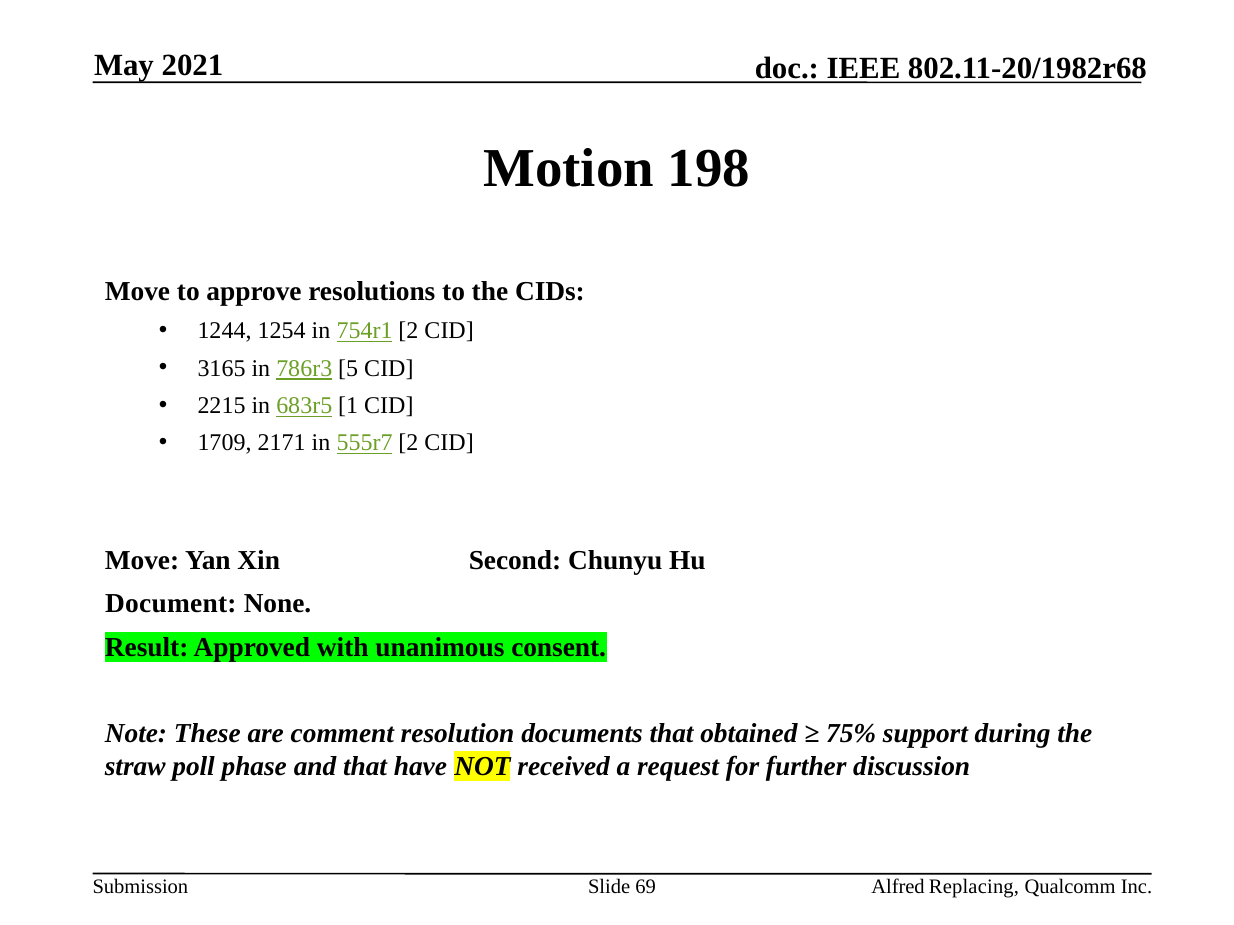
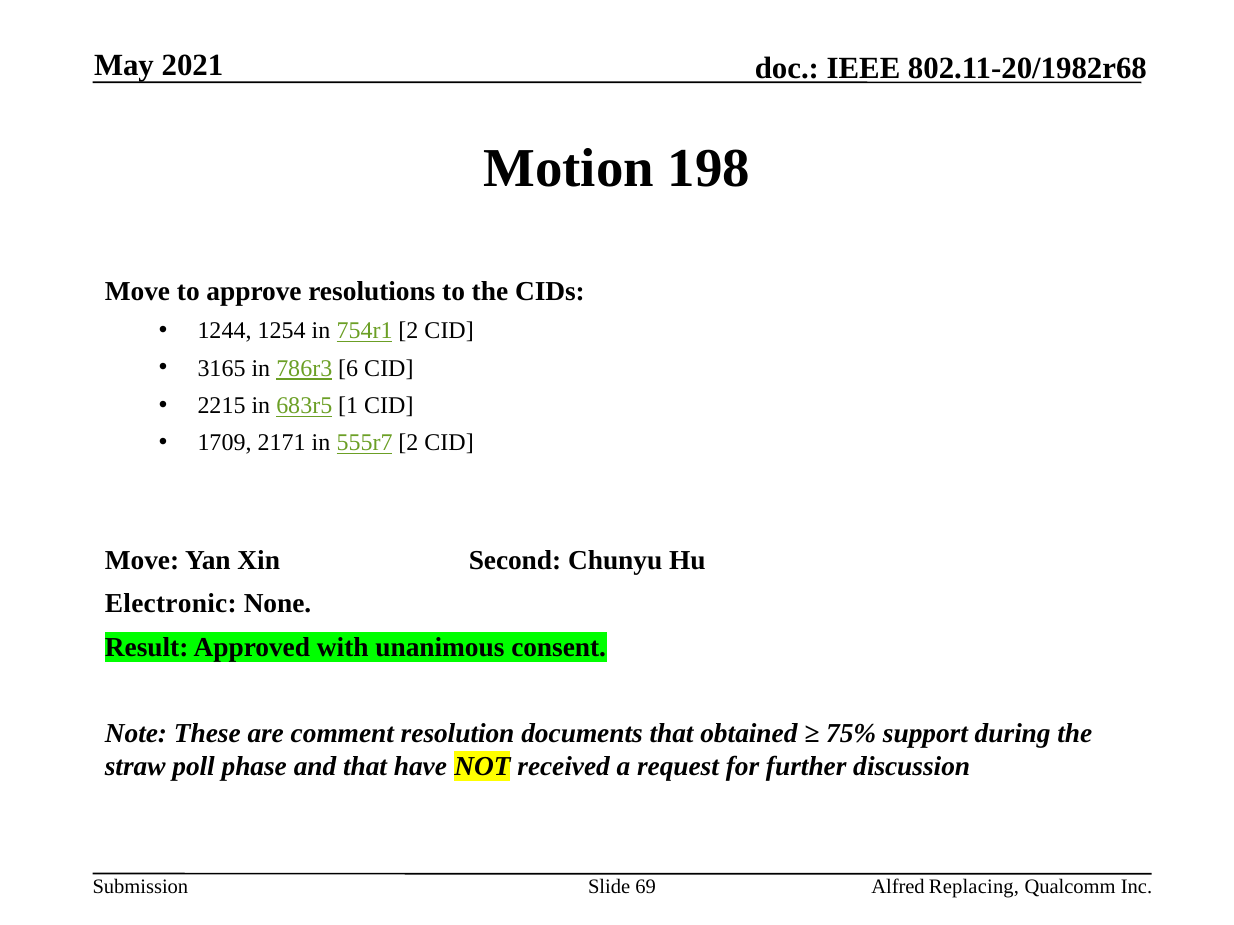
5: 5 -> 6 (348, 368)
Document: Document -> Electronic (171, 604)
